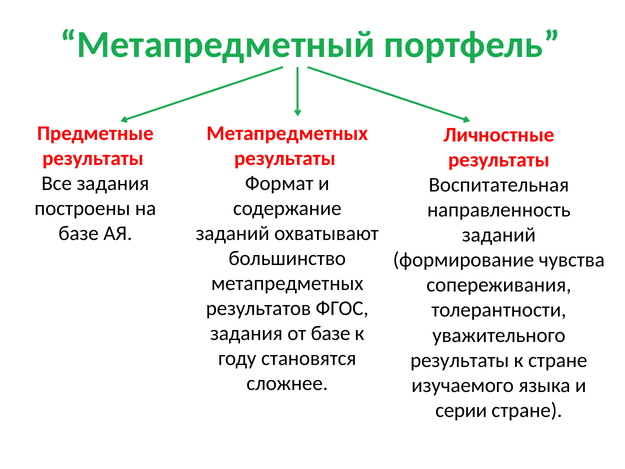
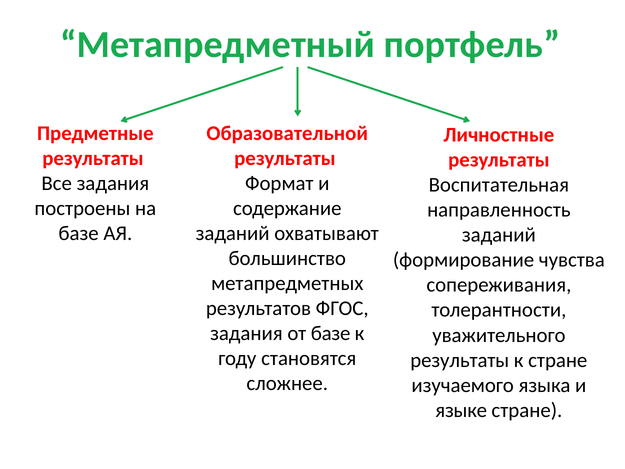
Метапредметных: Метапредметных -> Образовательной (287, 133)
серии: серии -> языке (461, 410)
